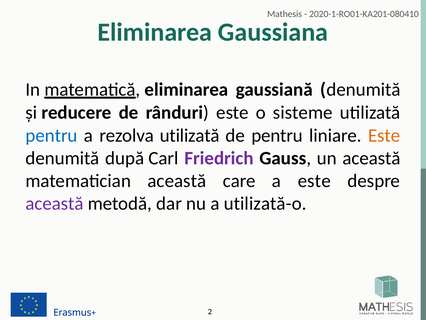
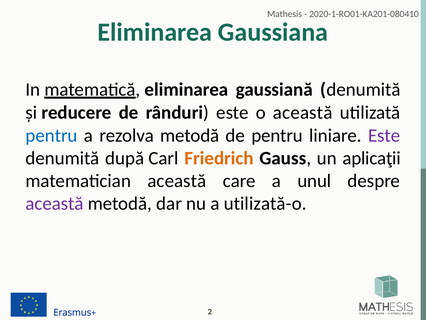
o sisteme: sisteme -> această (303, 112)
rezolva utilizată: utilizată -> metodă (190, 135)
Este colour: orange -> purple (384, 135)
Friedrich colour: purple -> orange (219, 158)
un această: această -> aplicaţii (372, 158)
a este: este -> unul (314, 181)
